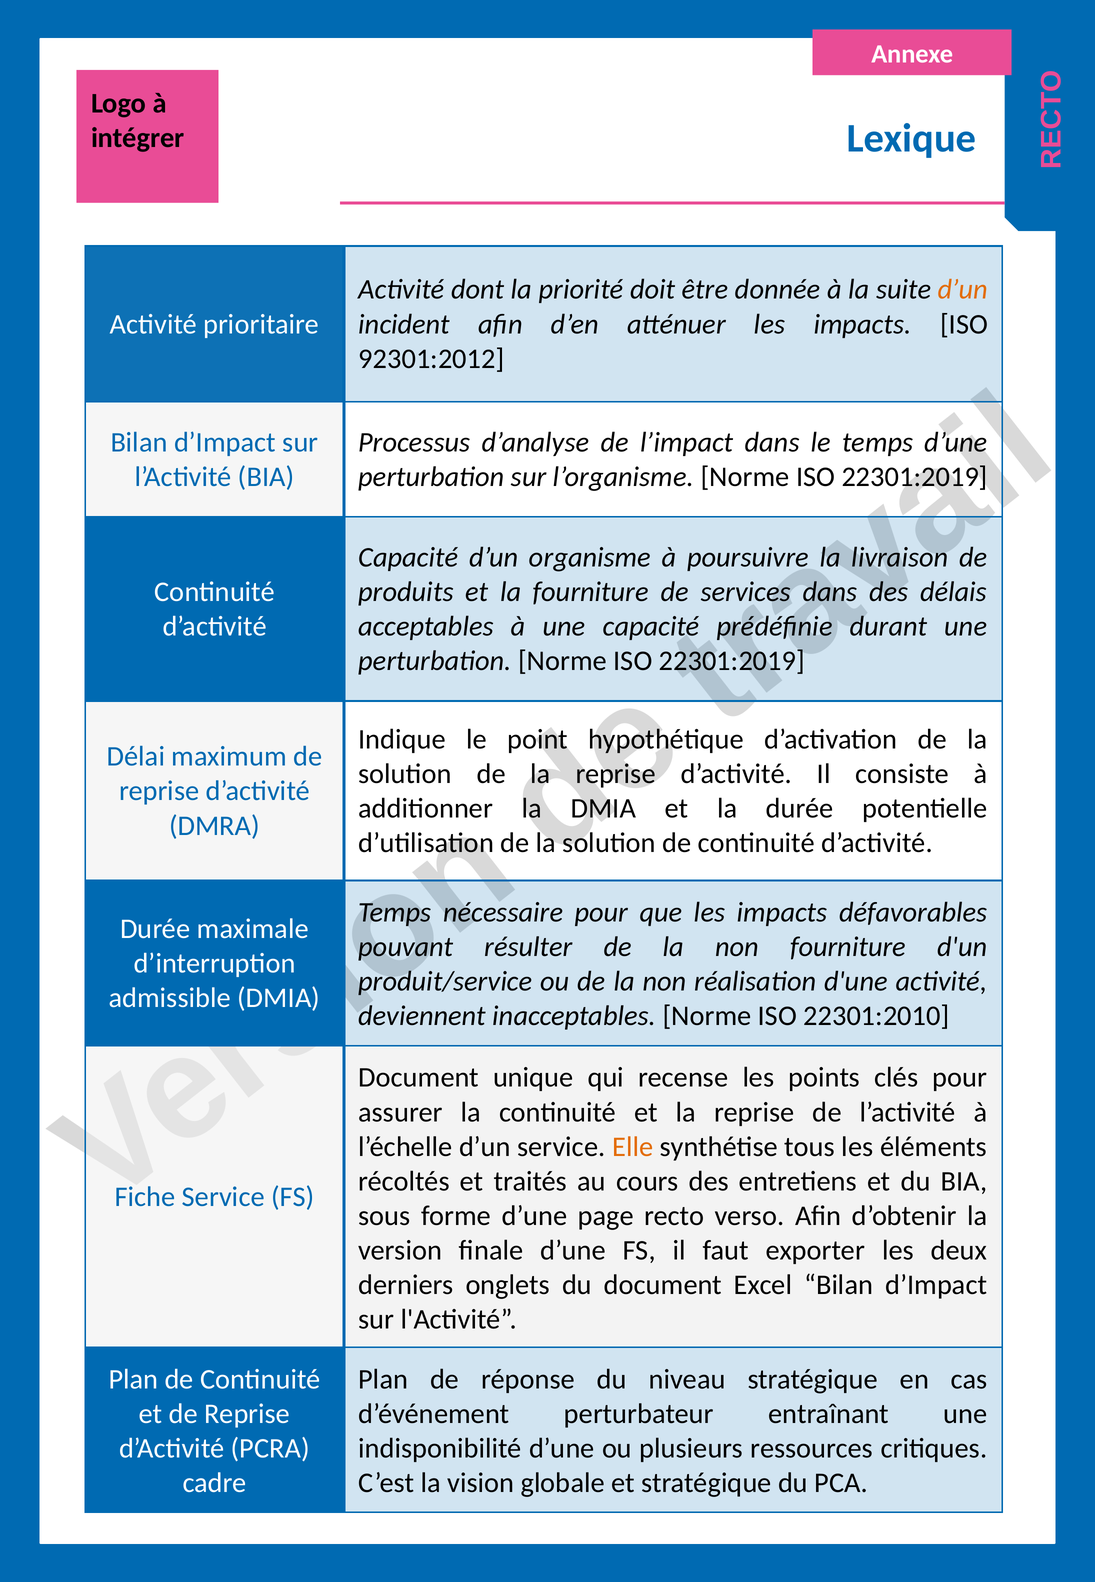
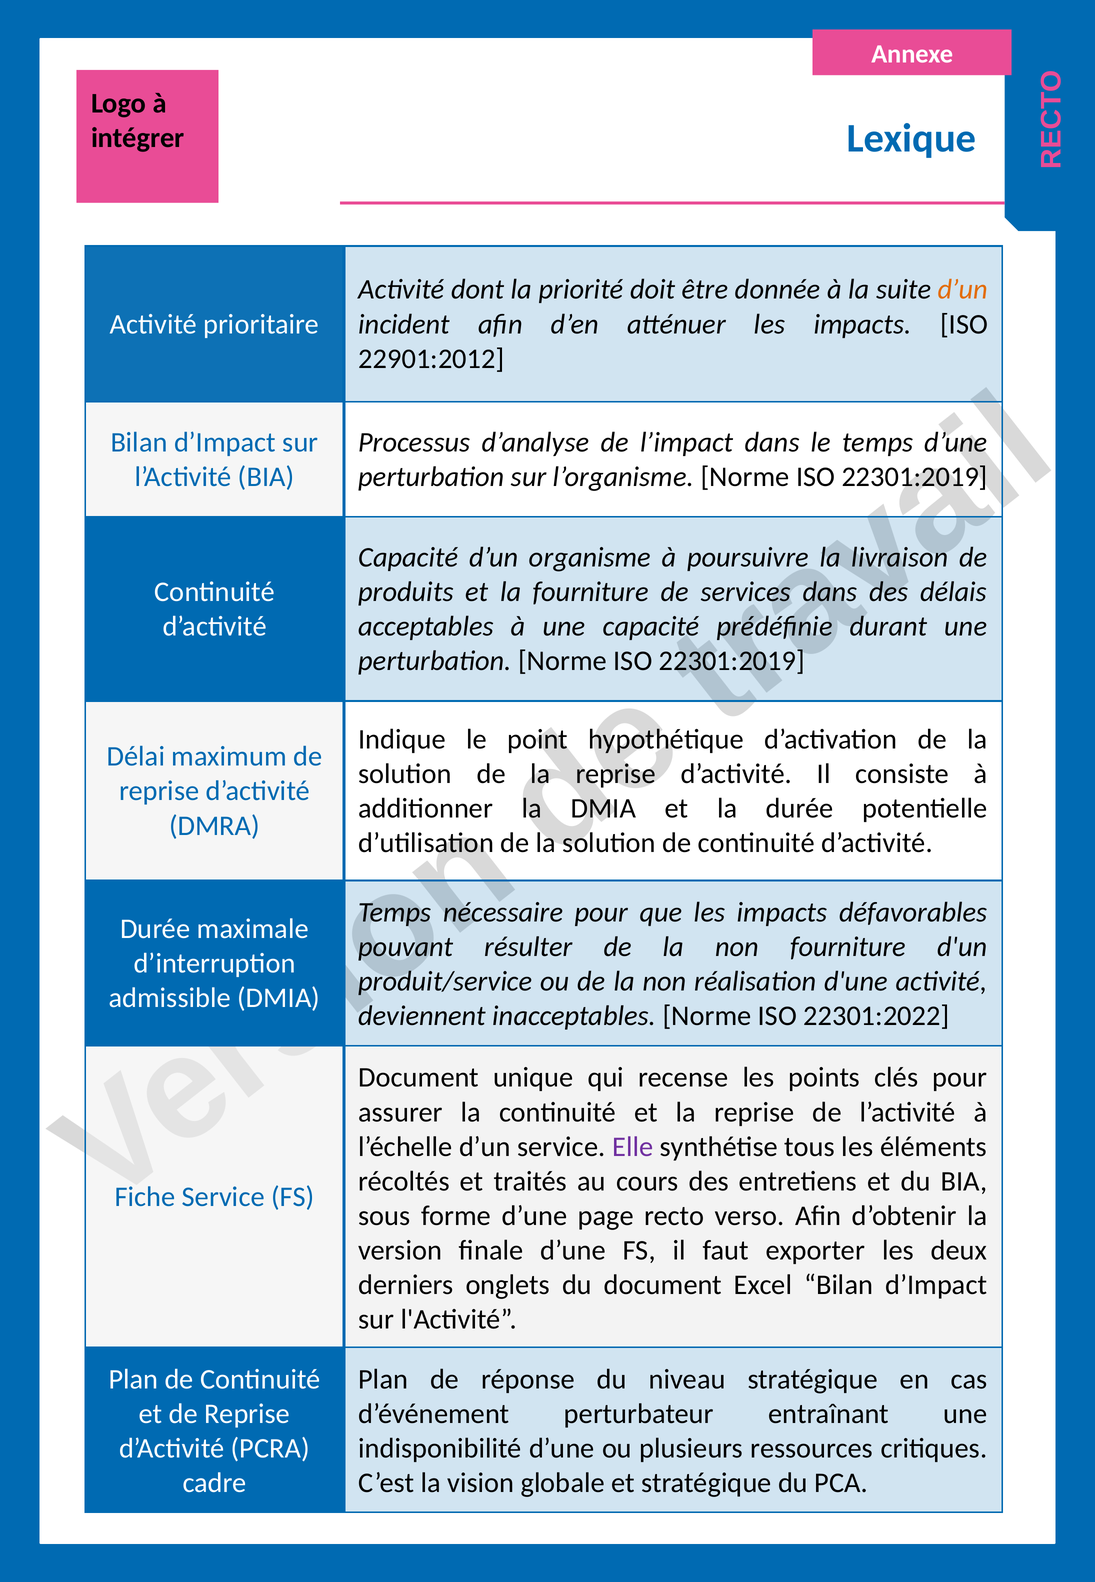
92301:2012: 92301:2012 -> 22901:2012 (431, 359)
22301:2010: 22301:2010 -> 22301:2022 (876, 1016)
Elle colour: orange -> purple (633, 1147)
